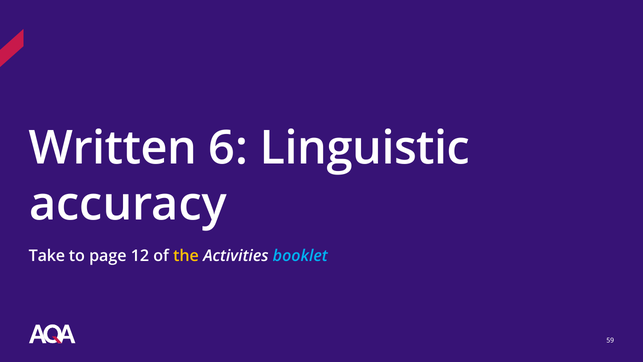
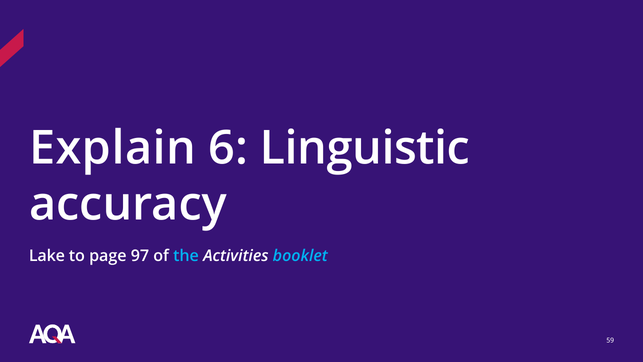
Written: Written -> Explain (112, 148)
Take: Take -> Lake (47, 256)
12: 12 -> 97 (140, 256)
the colour: yellow -> light blue (186, 256)
